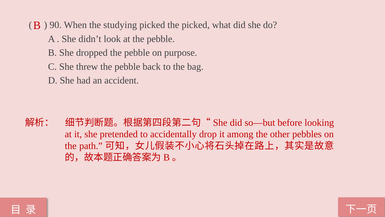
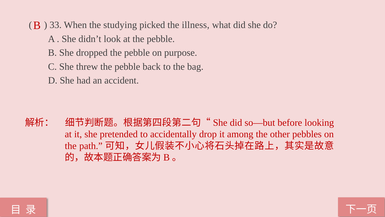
90: 90 -> 33 (56, 25)
the picked: picked -> illness (196, 25)
